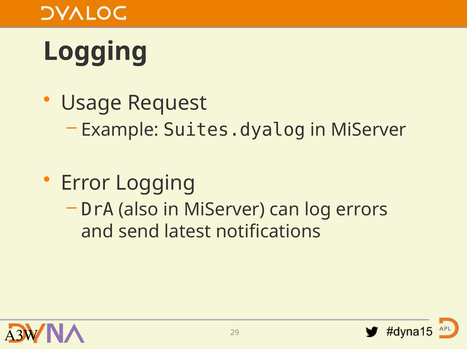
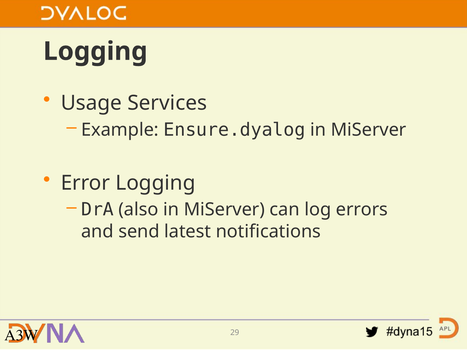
Request: Request -> Services (167, 103)
Suites.dyalog: Suites.dyalog -> Ensure.dyalog (234, 130)
